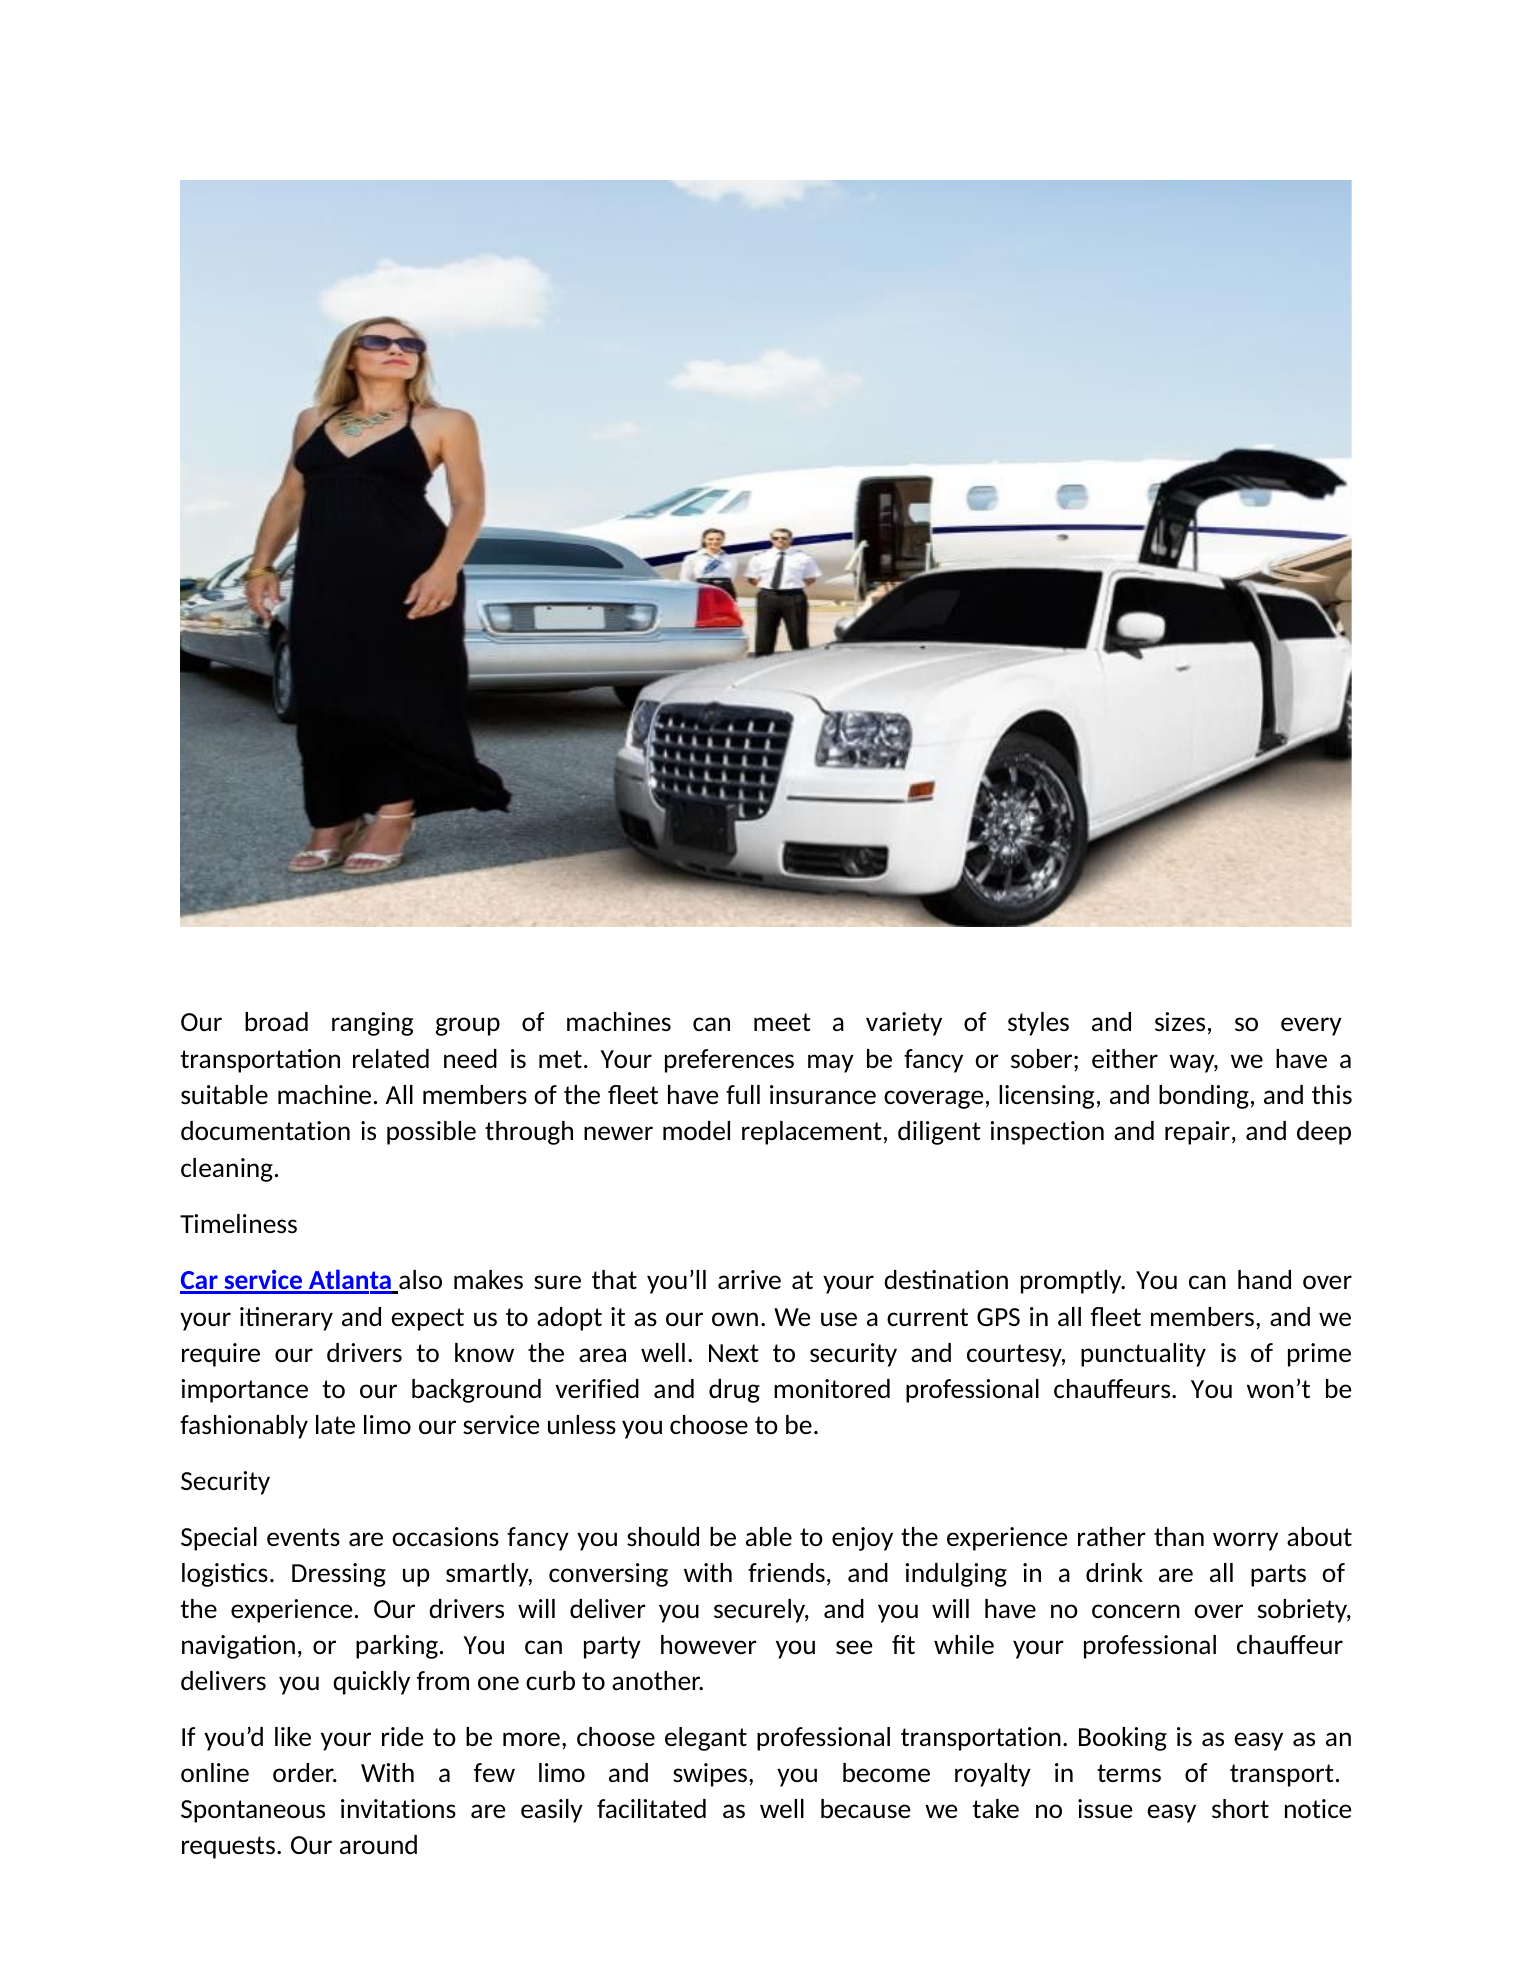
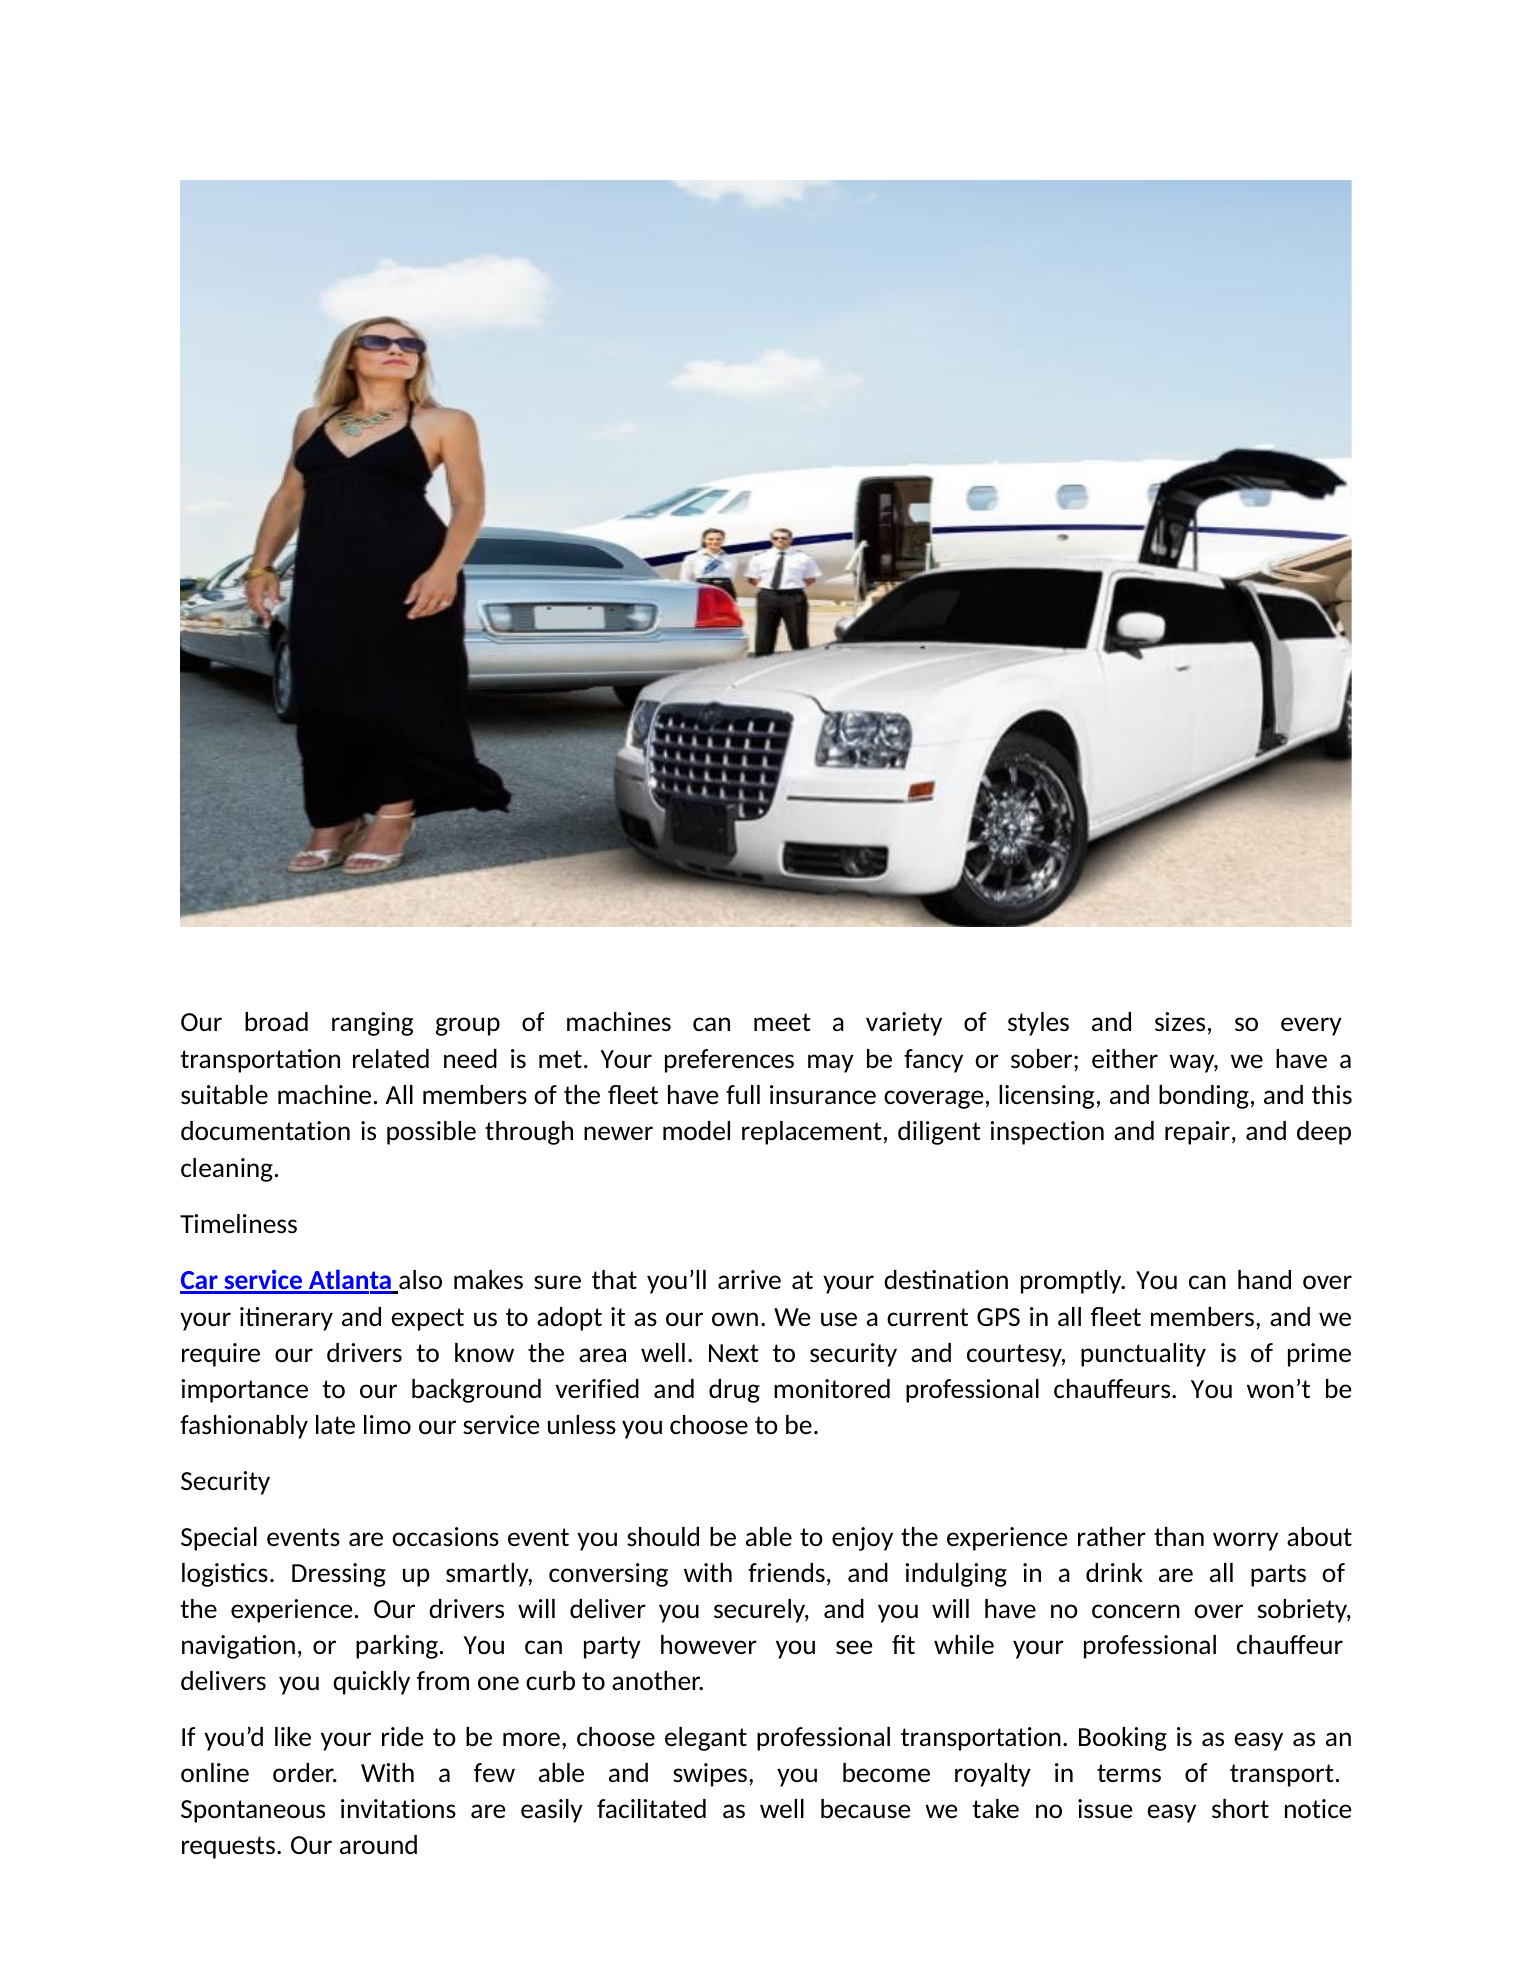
occasions fancy: fancy -> event (538, 1538)
few limo: limo -> able (562, 1774)
